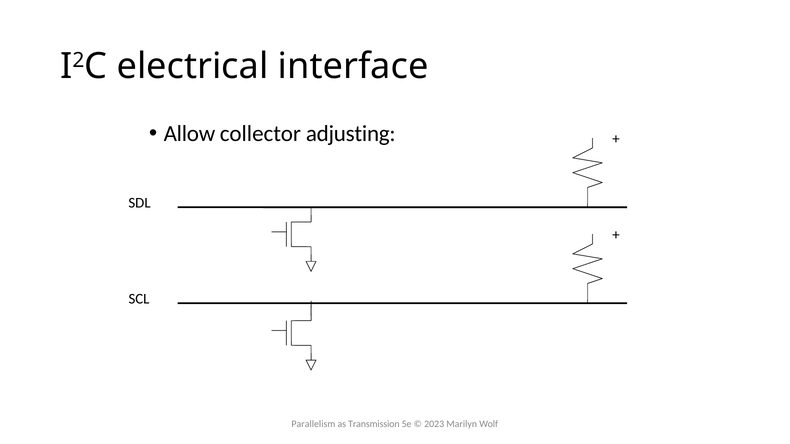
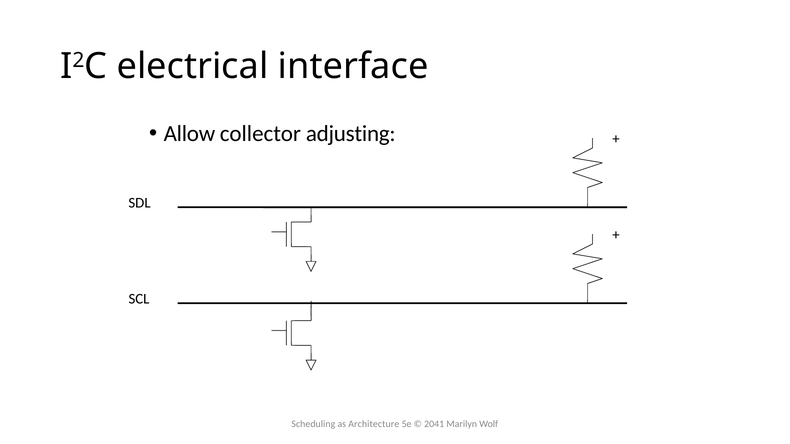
Parallelism: Parallelism -> Scheduling (313, 424)
Transmission: Transmission -> Architecture (374, 424)
2023: 2023 -> 2041 (434, 424)
